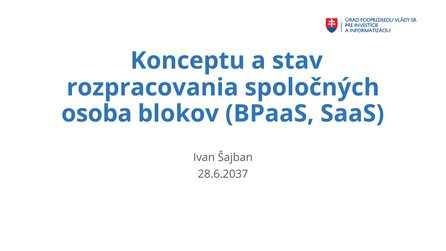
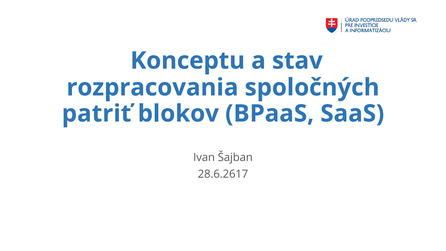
osoba: osoba -> patriť (97, 114)
28.6.2037: 28.6.2037 -> 28.6.2617 (223, 174)
